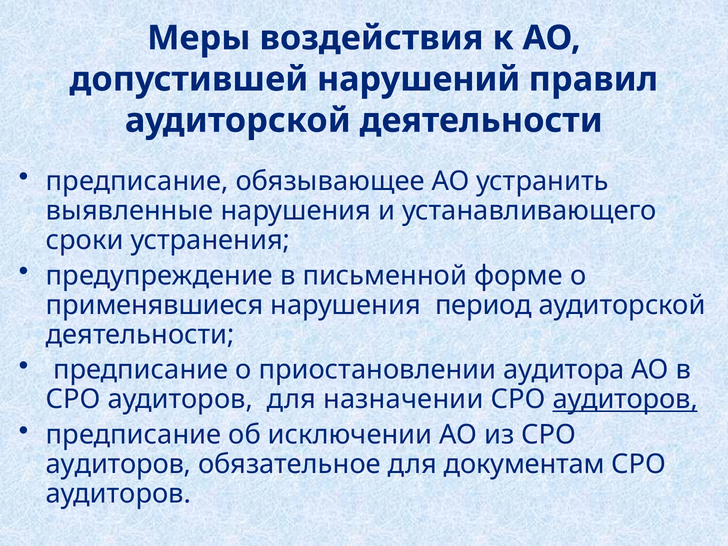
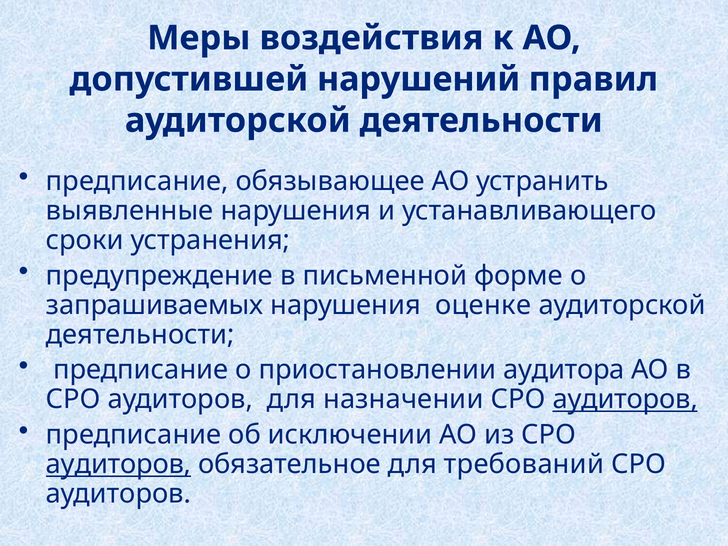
применявшиеся: применявшиеся -> запрашиваемых (155, 305)
период: период -> оценке (483, 305)
аудиторов underline: none -> present (119, 464)
документам: документам -> требований (524, 464)
